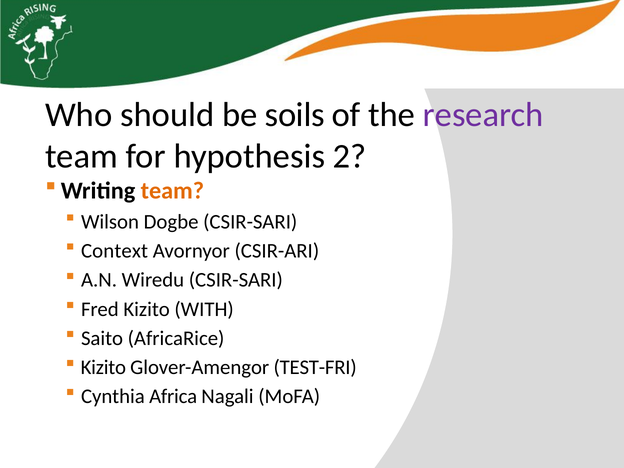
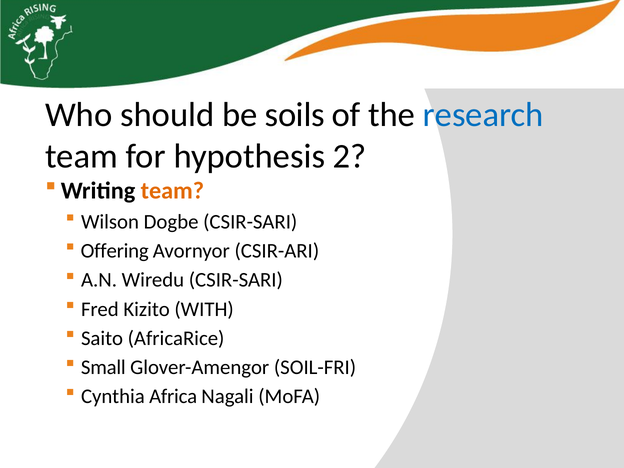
research colour: purple -> blue (483, 115)
Context: Context -> Offering (115, 251)
Kizito: Kizito -> Small (103, 367)
TEST-FRI: TEST-FRI -> SOIL-FRI (315, 367)
